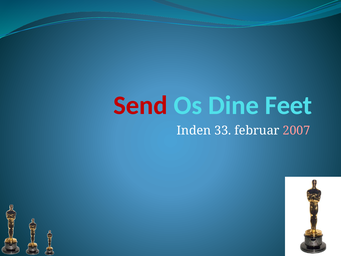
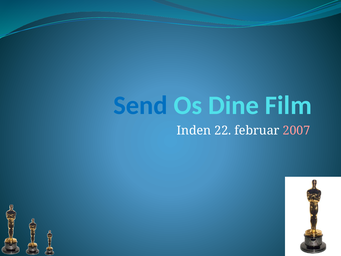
Send colour: red -> blue (140, 105)
Feet: Feet -> Film (288, 105)
33: 33 -> 22 (223, 130)
